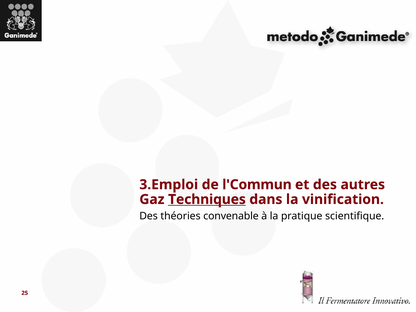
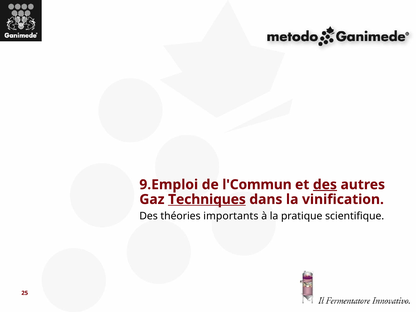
3.Emploi: 3.Emploi -> 9.Emploi (169, 185)
des underline: none -> present (325, 185)
convenable: convenable -> importants (231, 216)
